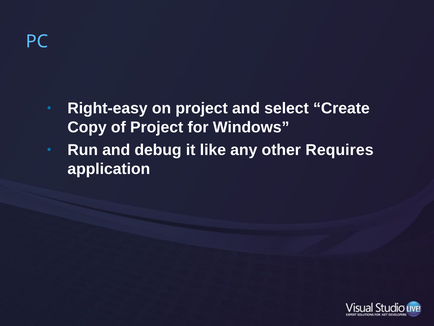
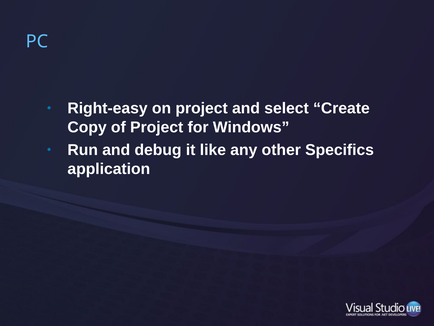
Requires: Requires -> Specifics (340, 150)
